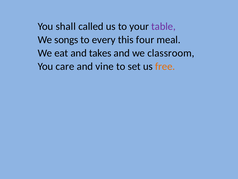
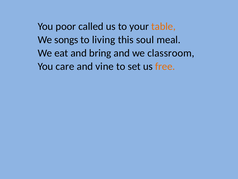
shall: shall -> poor (66, 26)
table colour: purple -> orange (163, 26)
every: every -> living (104, 40)
four: four -> soul (145, 40)
takes: takes -> bring (100, 53)
